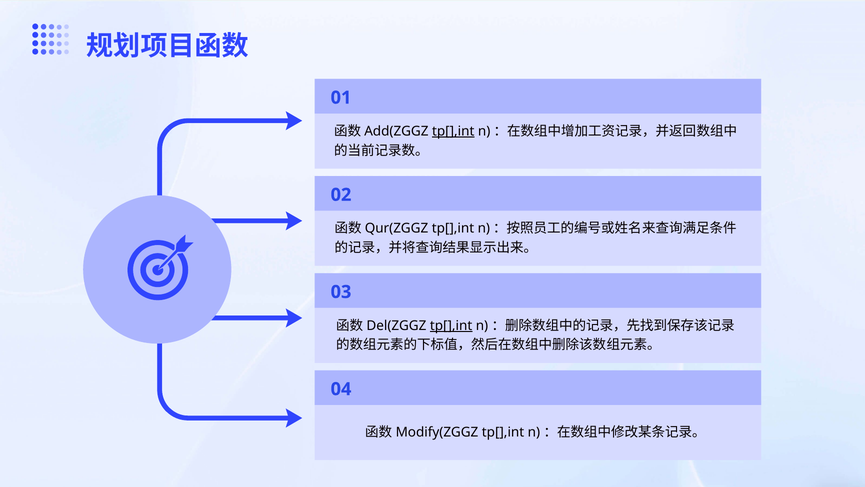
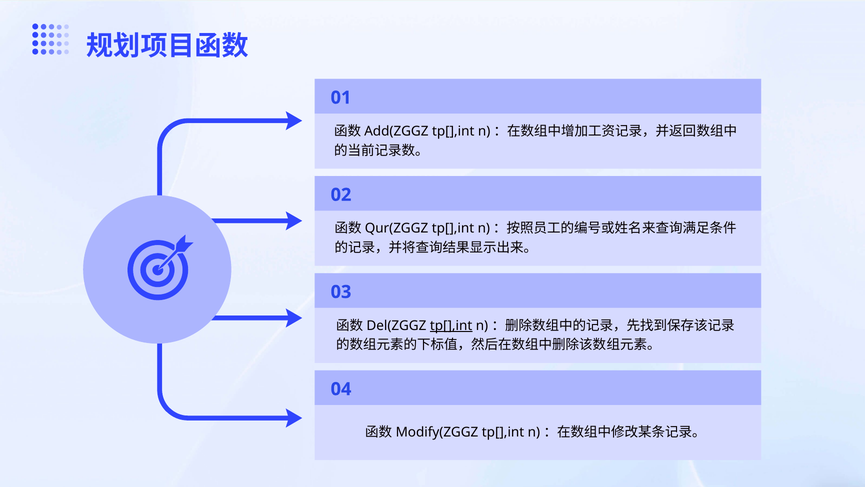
tp[],int underline: present -> none (453, 131)
